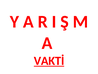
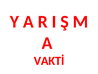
VAKTİ underline: present -> none (49, 60)
